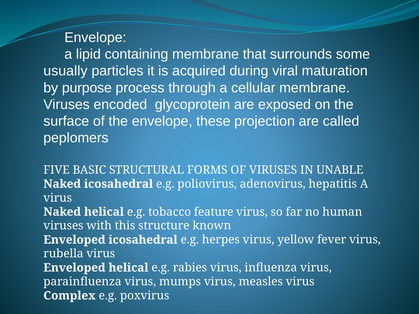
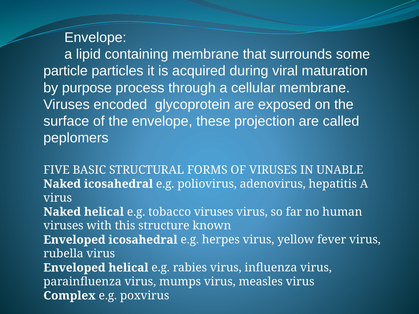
usually: usually -> particle (66, 71)
tobacco feature: feature -> viruses (214, 212)
